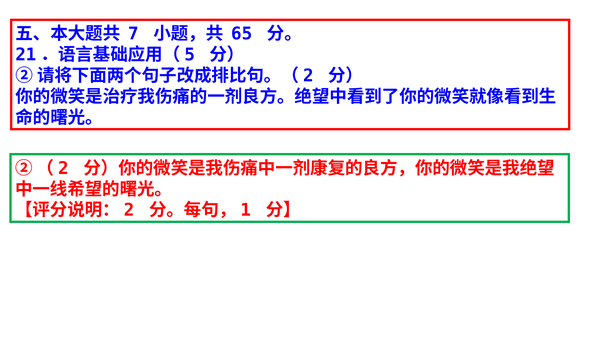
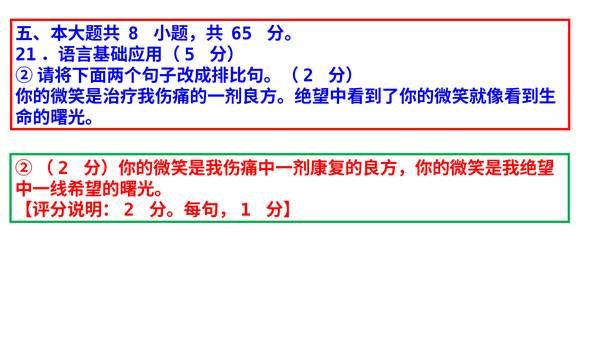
7: 7 -> 8 (133, 34)
